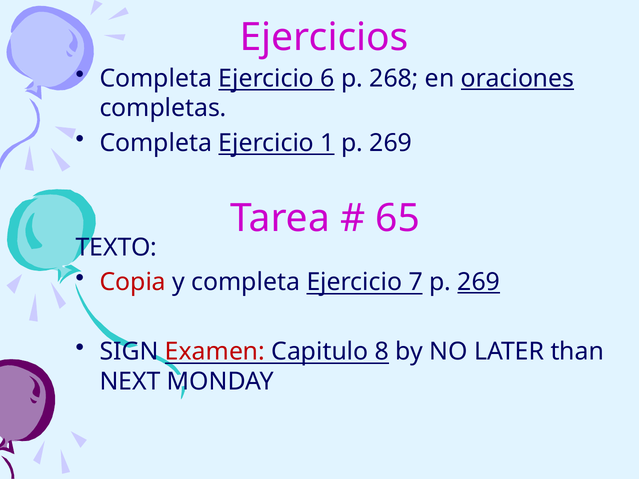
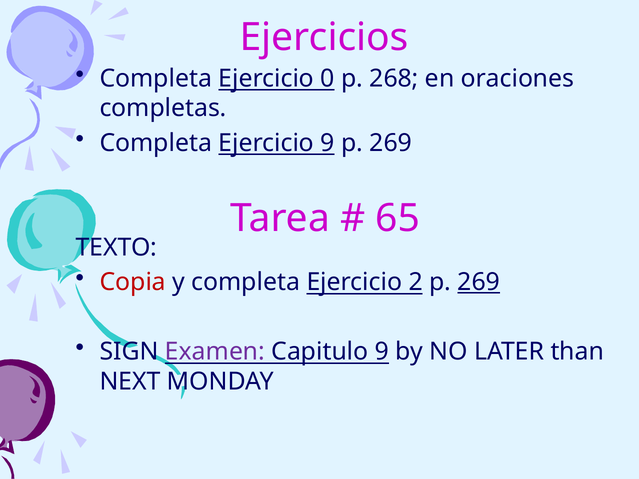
6: 6 -> 0 (328, 78)
oraciones underline: present -> none (517, 78)
Ejercicio 1: 1 -> 9 (328, 143)
7: 7 -> 2 (416, 282)
Examen colour: red -> purple (215, 352)
Capitulo 8: 8 -> 9 (382, 352)
